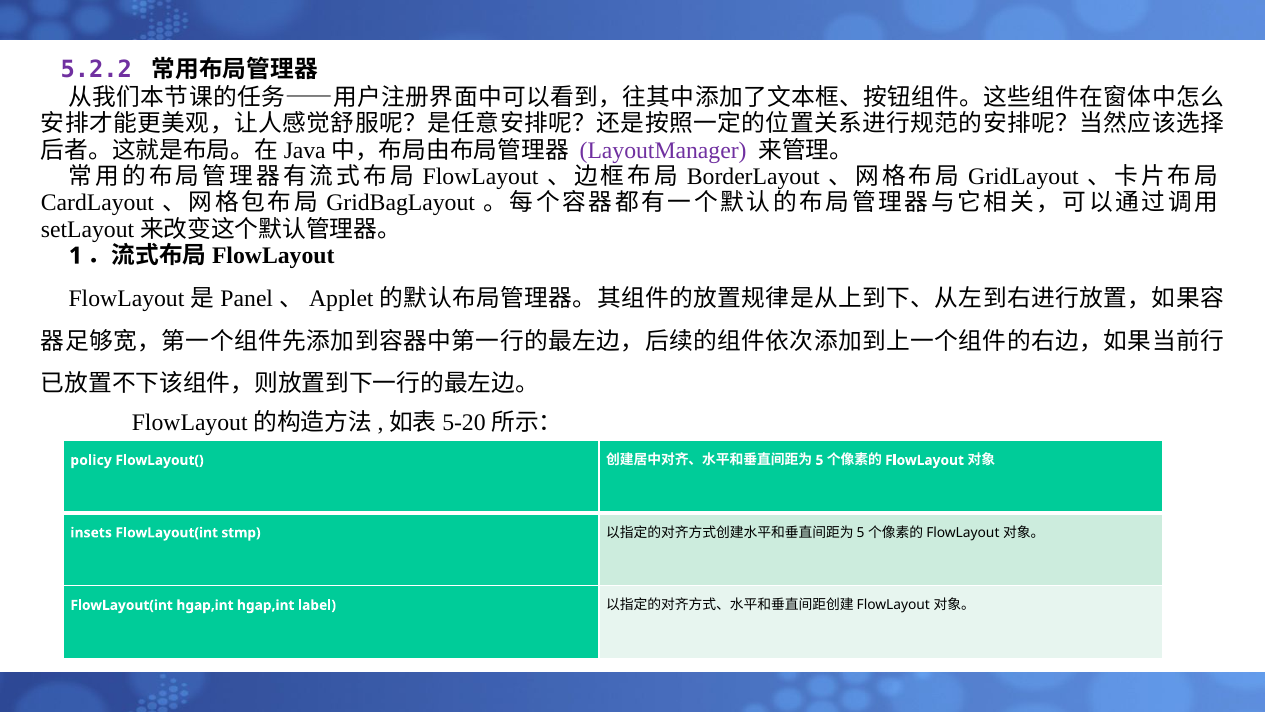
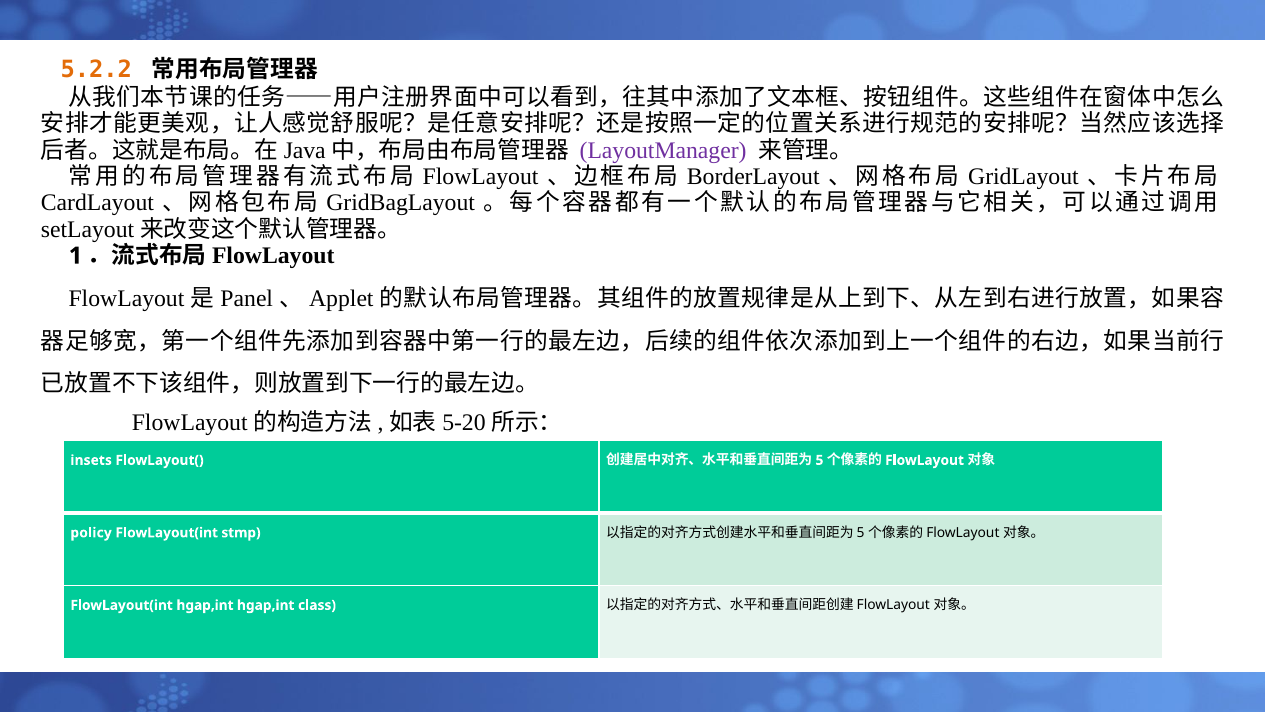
5.2.2 colour: purple -> orange (96, 69)
policy: policy -> insets (91, 460)
insets: insets -> policy (91, 532)
label: label -> class (317, 605)
